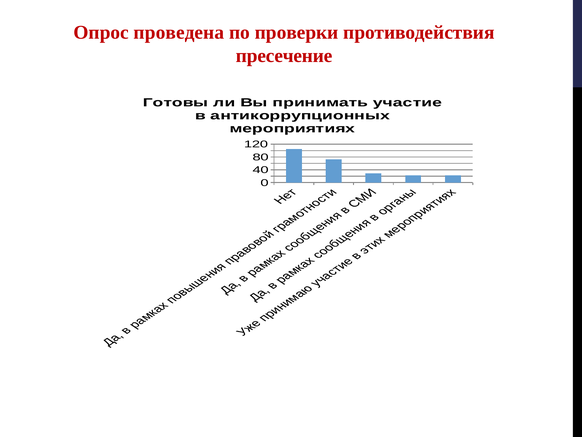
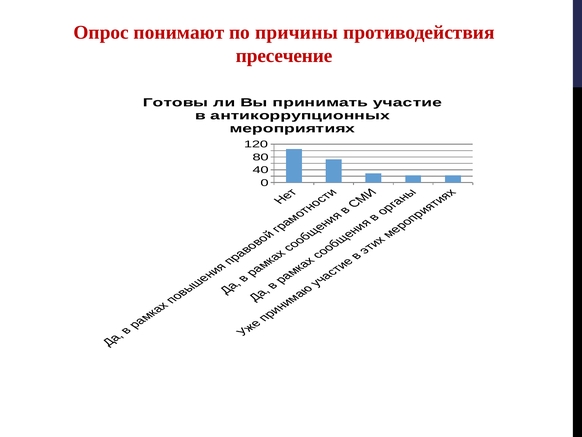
проведена: проведена -> понимают (179, 32)
проверки: проверки -> причины (297, 32)
